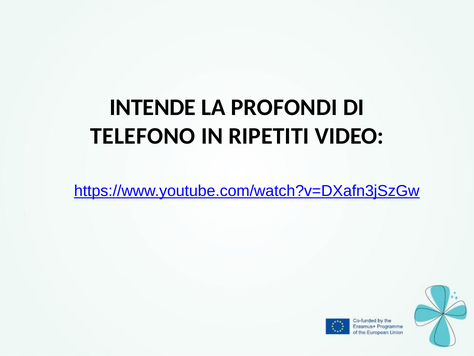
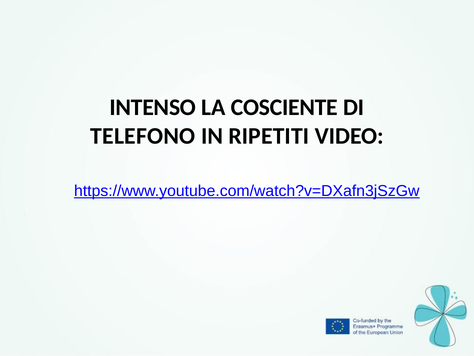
INTENDE: INTENDE -> INTENSO (153, 107)
PROFONDI: PROFONDI -> COSCIENTE (284, 107)
